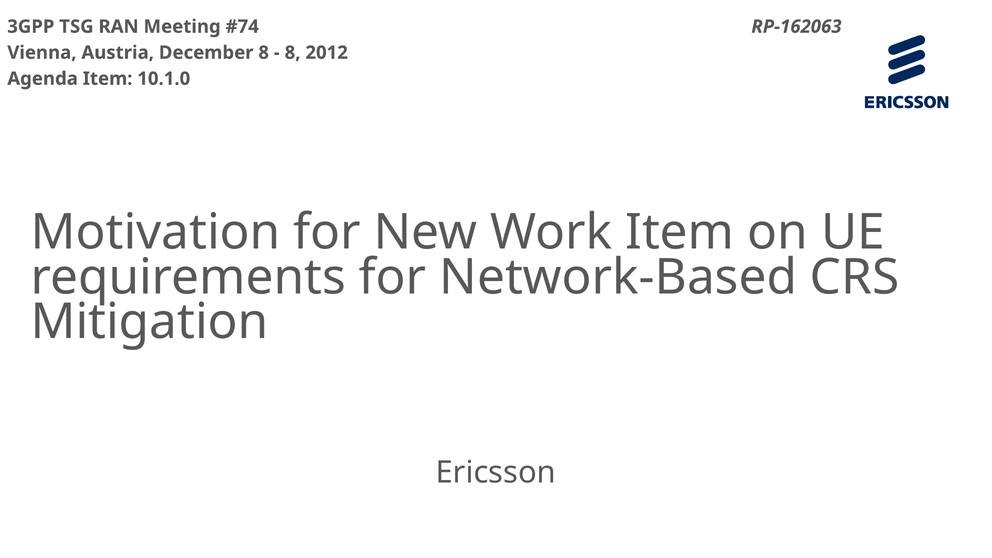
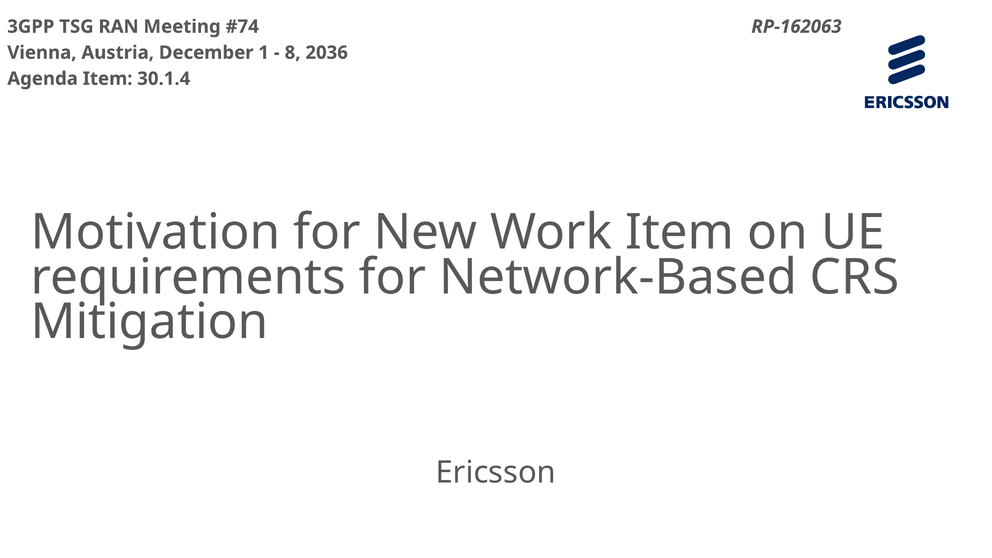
December 8: 8 -> 1 (264, 53)
2012: 2012 -> 2036 (327, 53)
10.1.0: 10.1.0 -> 30.1.4 (164, 79)
